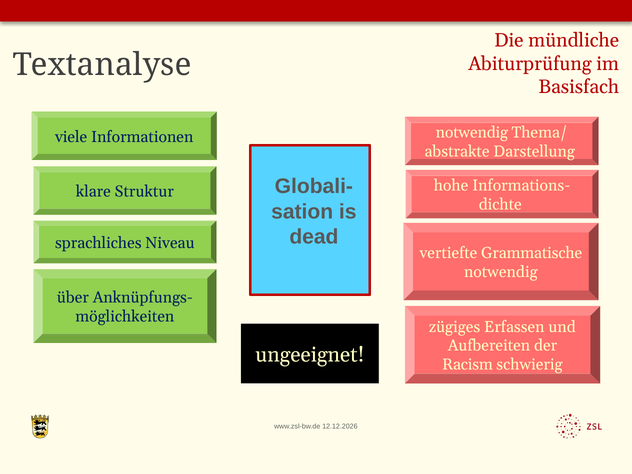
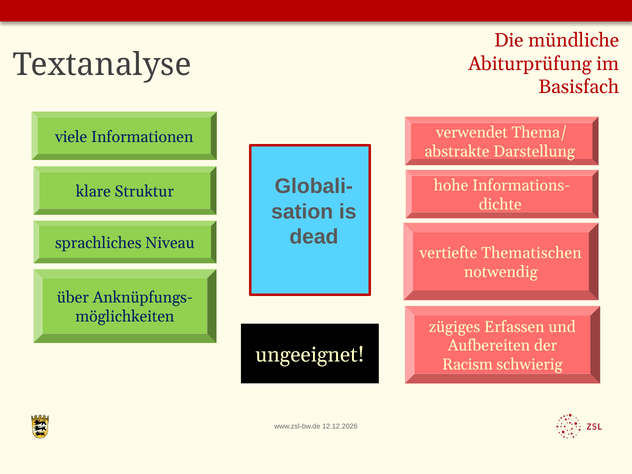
notwendig: notwendig -> verwendet (472, 133)
Grammatische: Grammatische -> Thematischen (531, 253)
